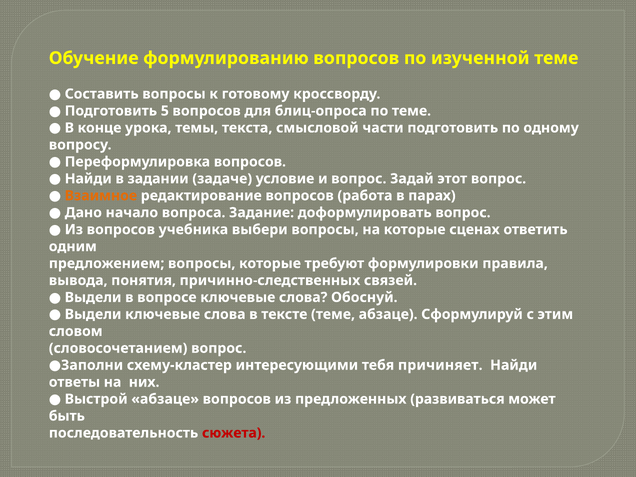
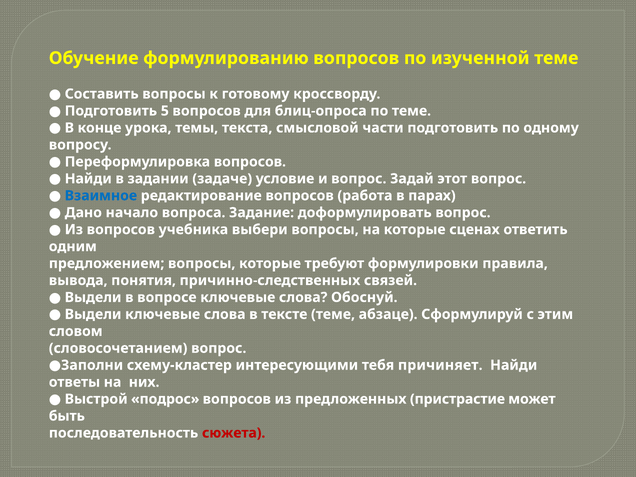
Взаимное colour: orange -> blue (101, 196)
Выстрой абзаце: абзаце -> подрос (165, 399)
развиваться: развиваться -> пристрастие (457, 399)
